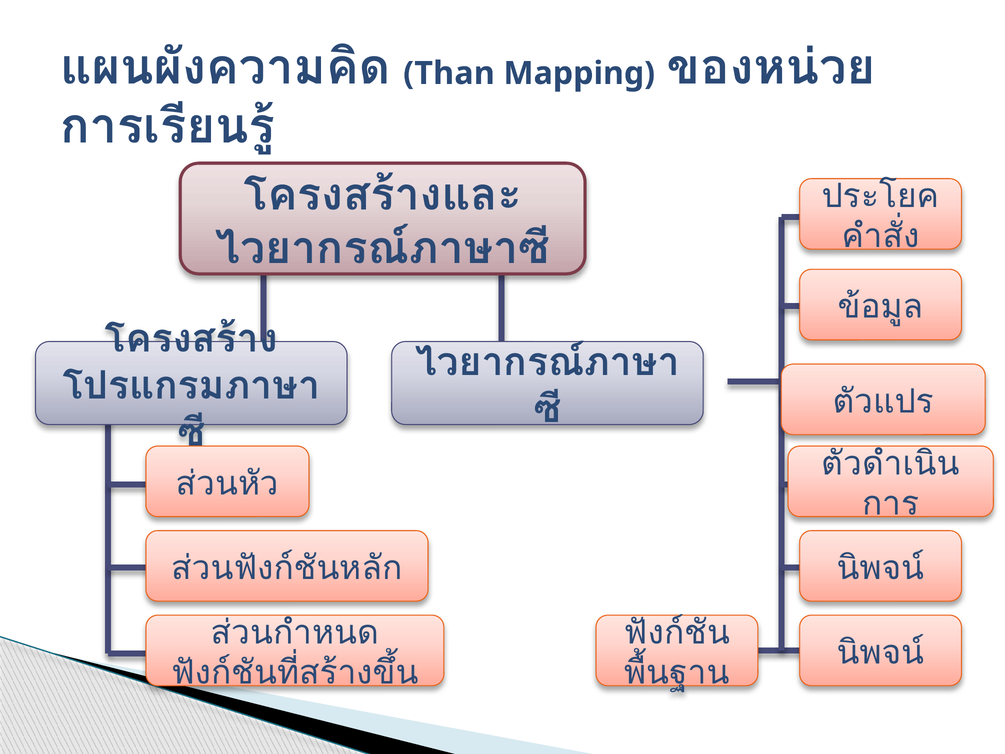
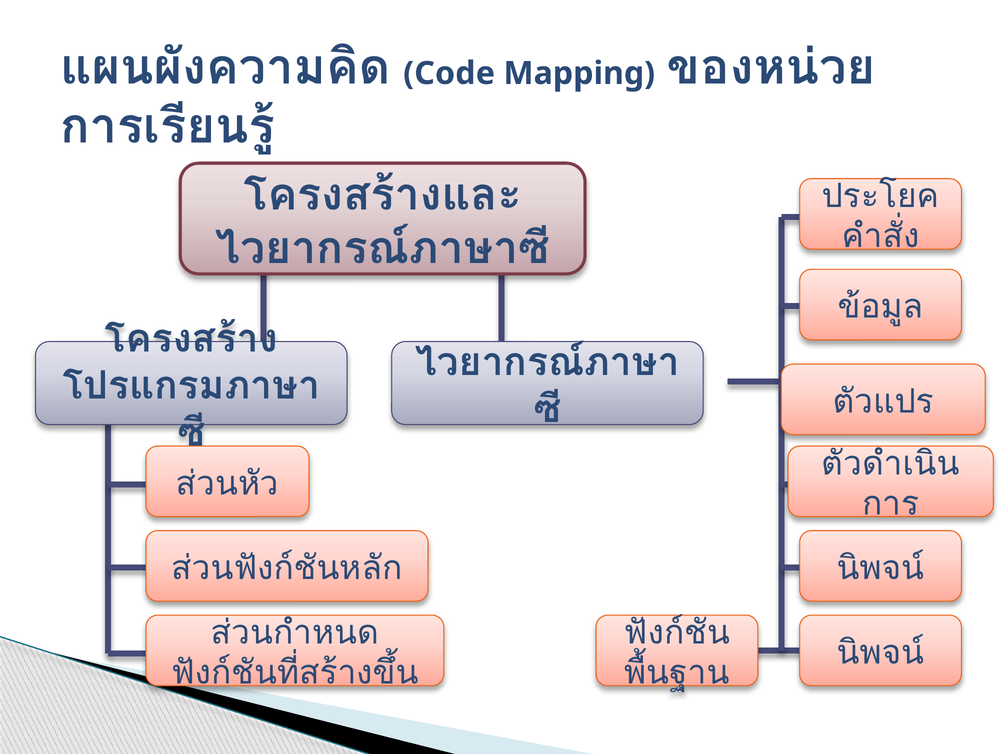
Than: Than -> Code (449, 73)
